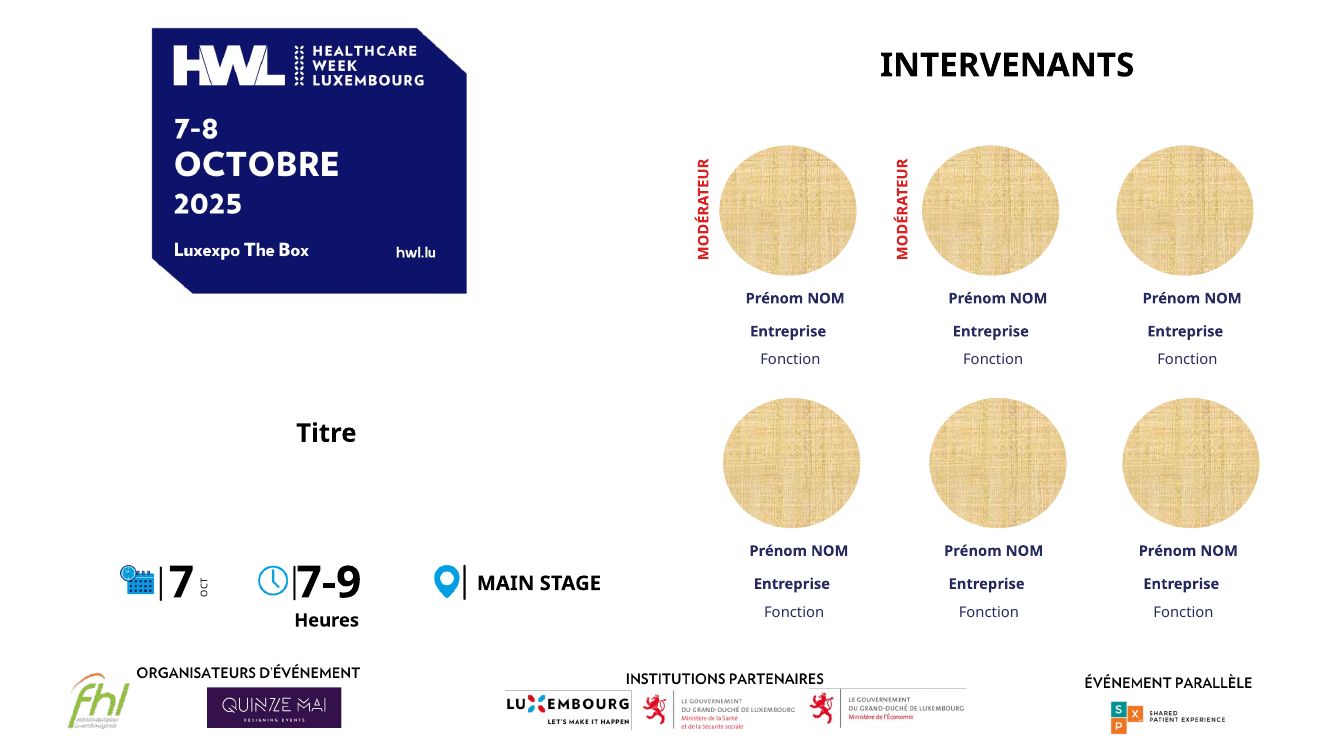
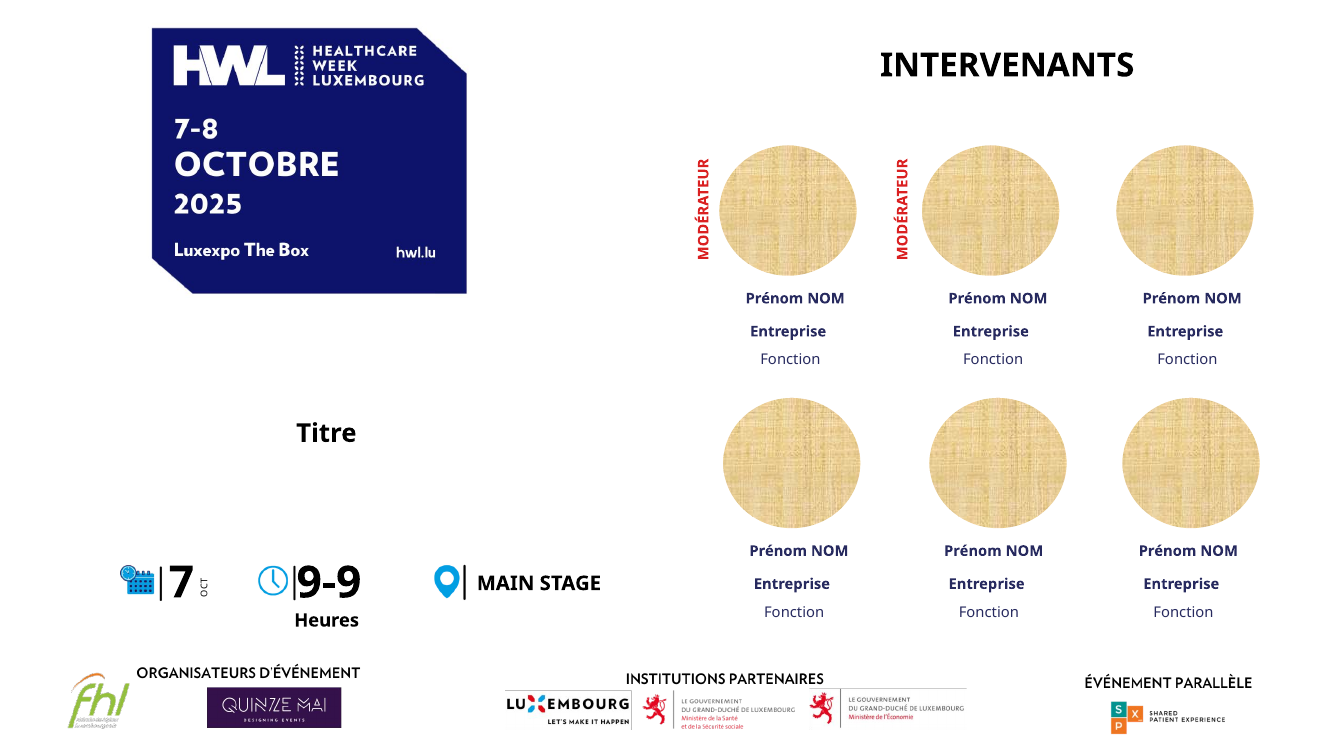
7-9: 7-9 -> 9-9 (329, 583)
